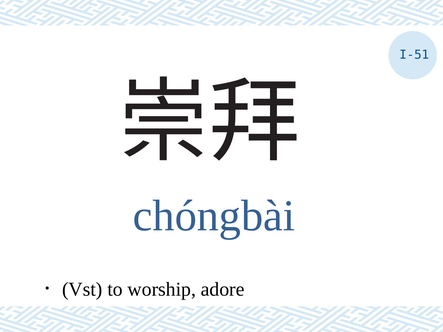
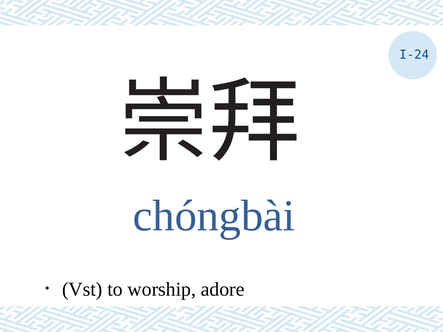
I-51: I-51 -> I-24 (414, 55)
